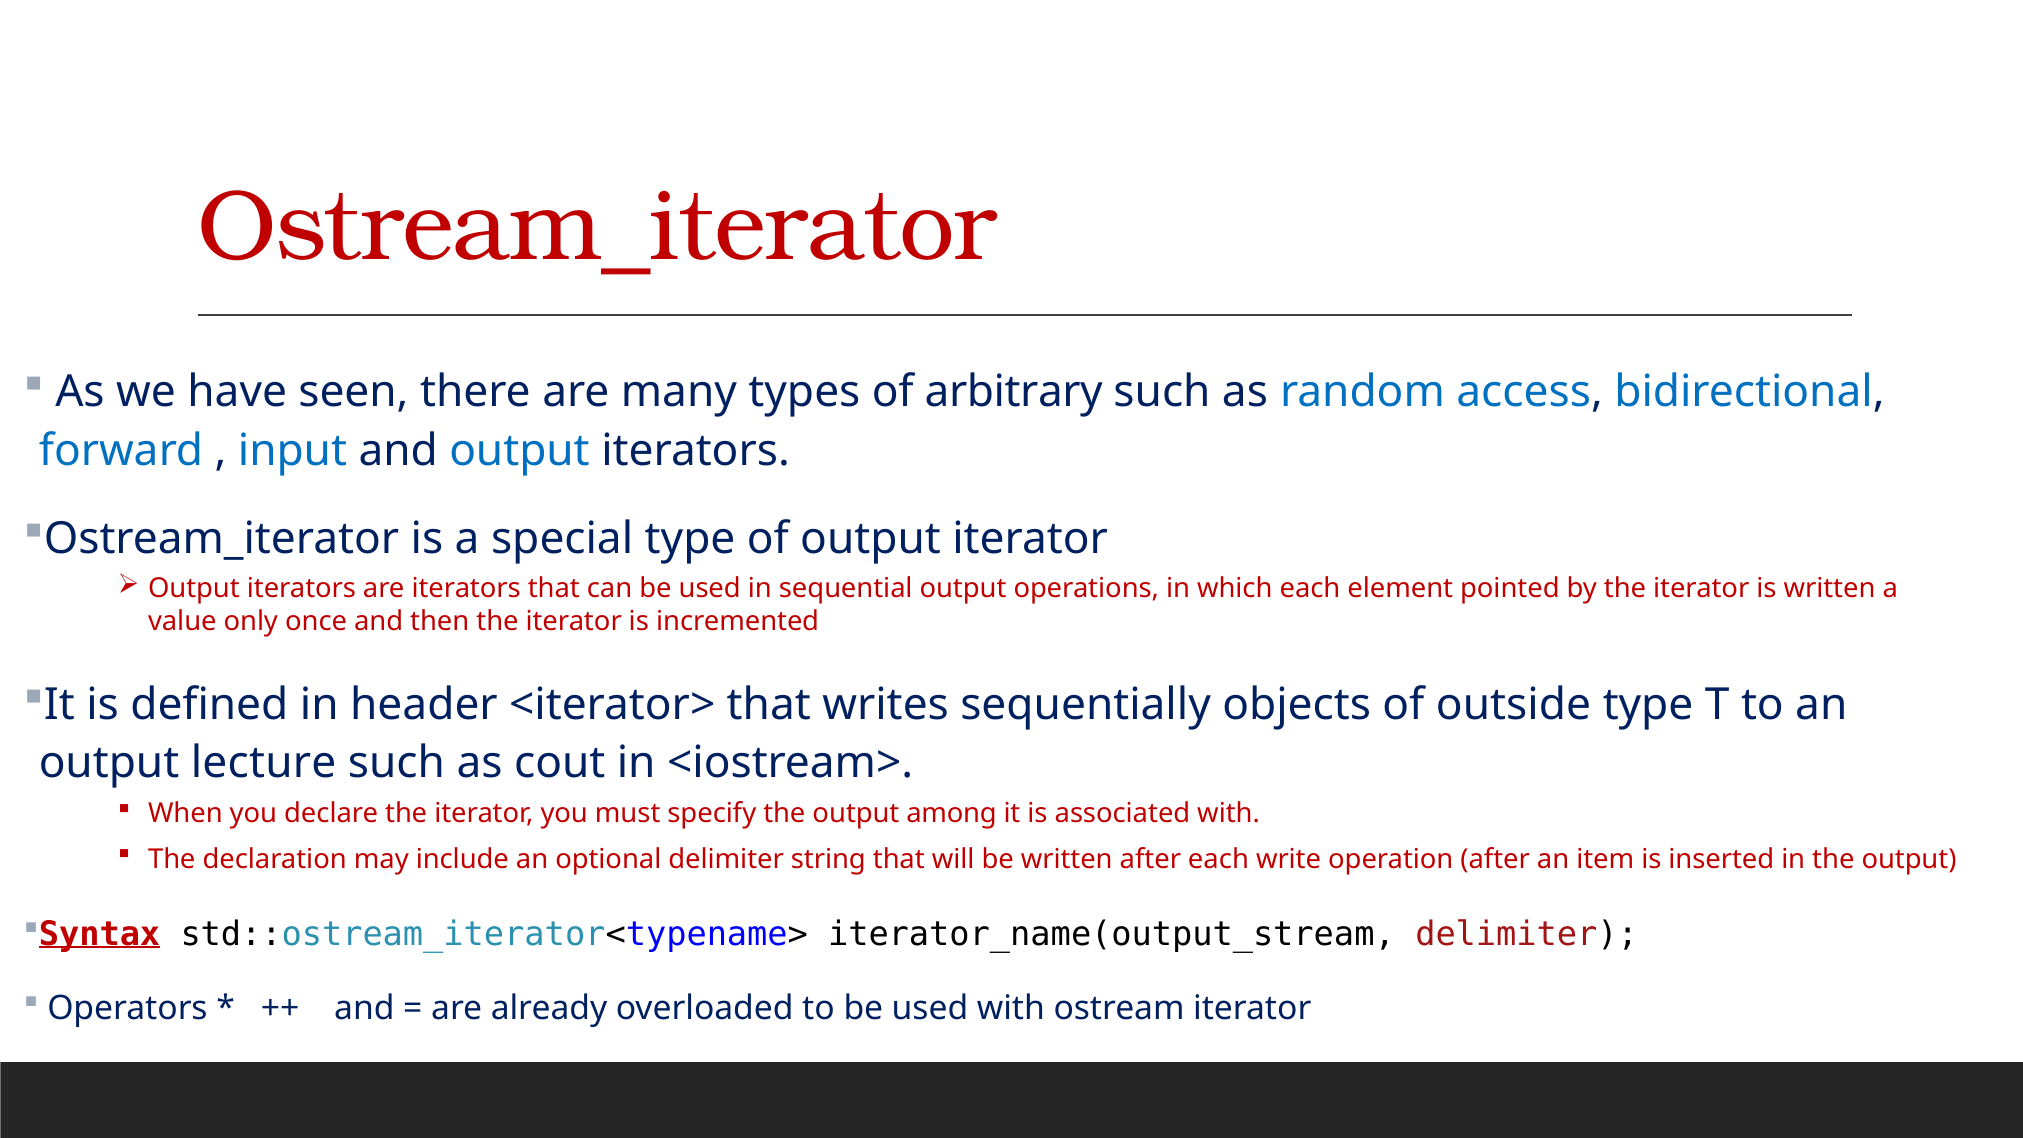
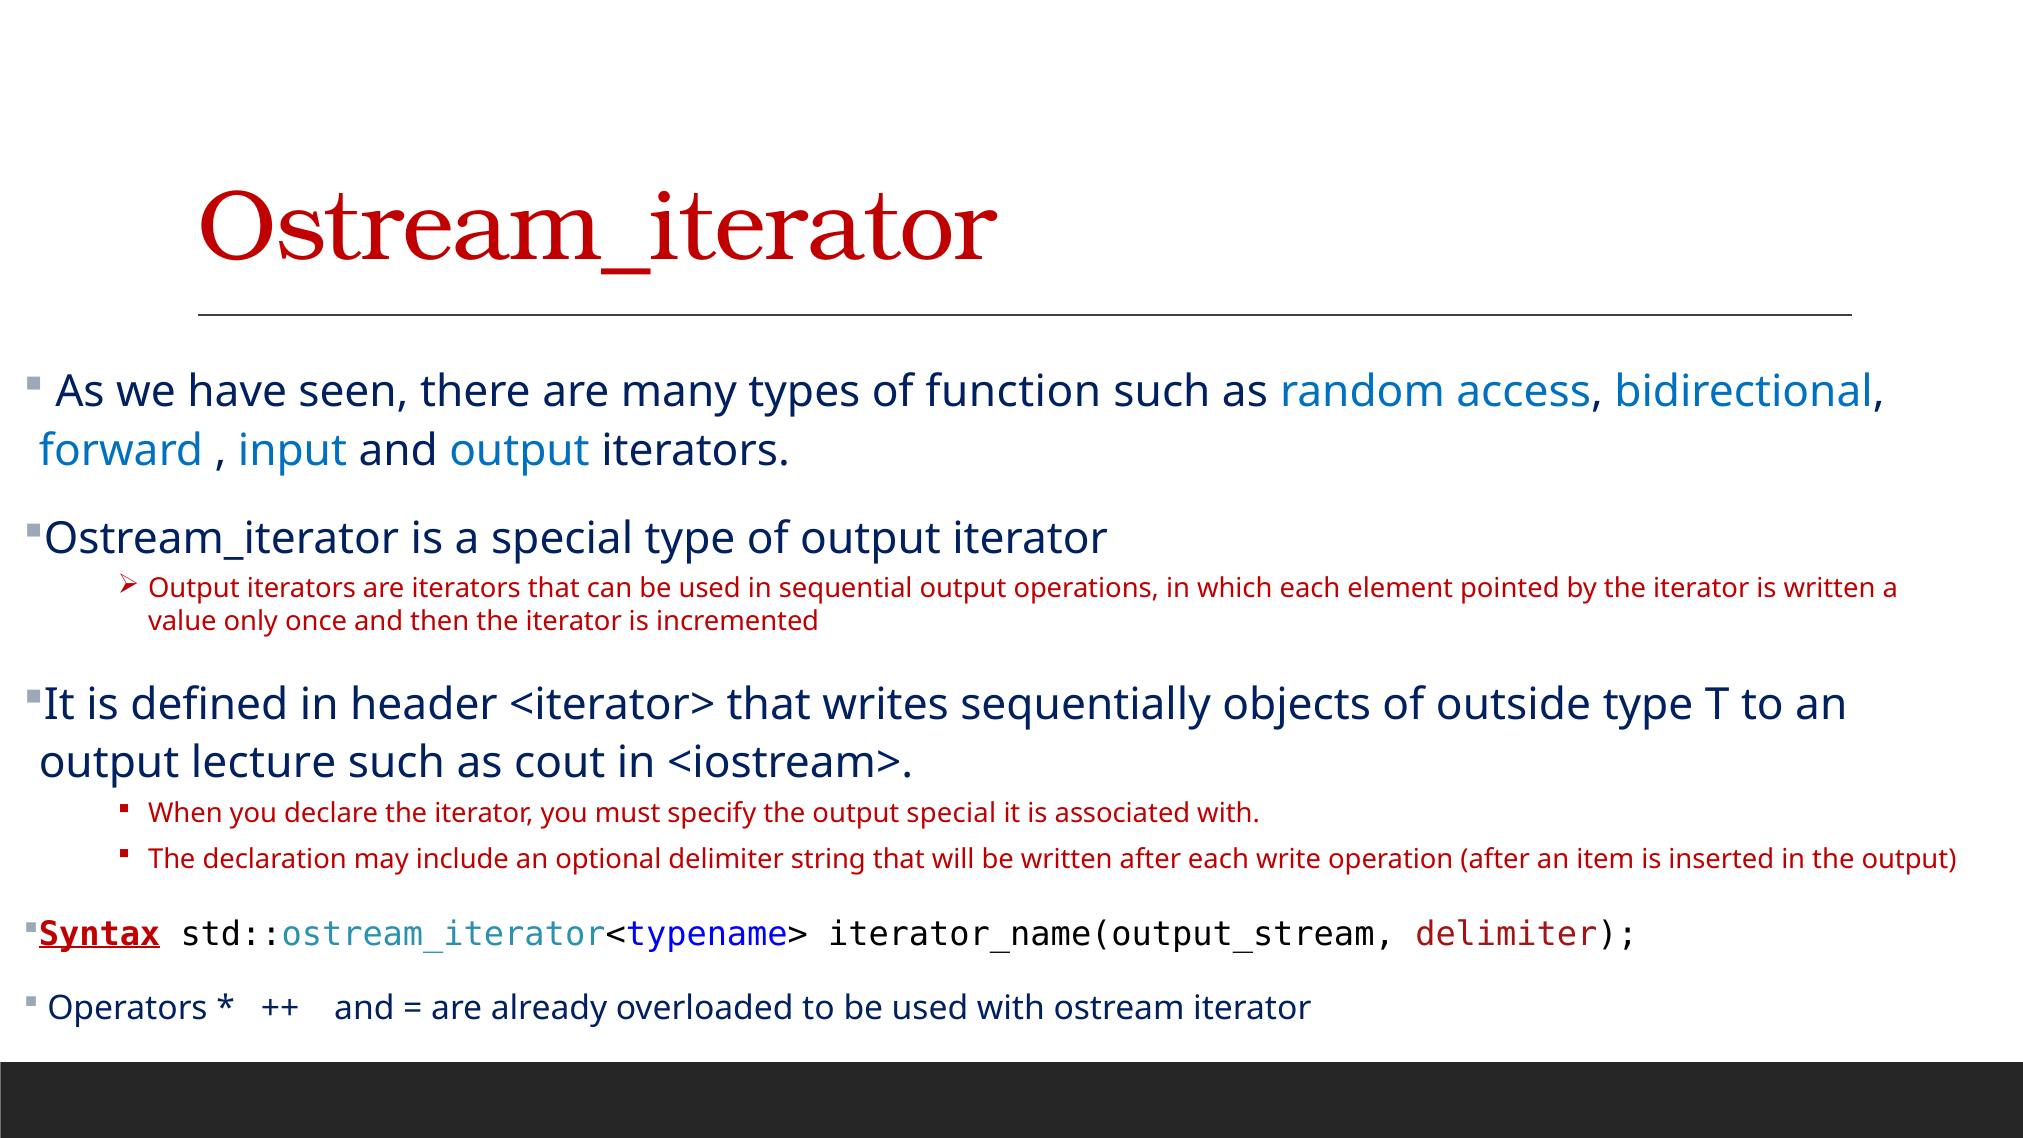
arbitrary: arbitrary -> function (1013, 392)
output among: among -> special (951, 814)
